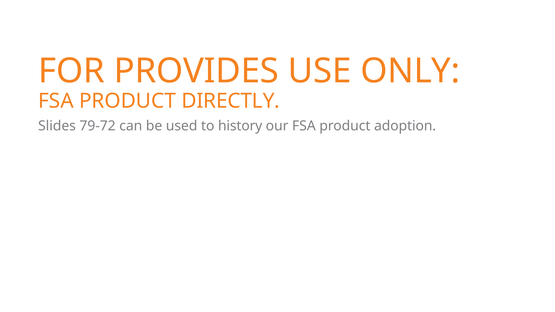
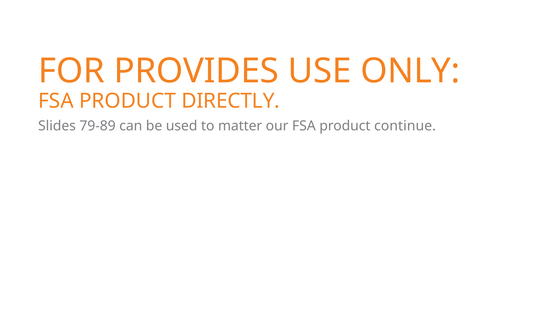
79-72: 79-72 -> 79-89 (98, 126)
history: history -> matter (240, 126)
adoption: adoption -> continue (405, 126)
